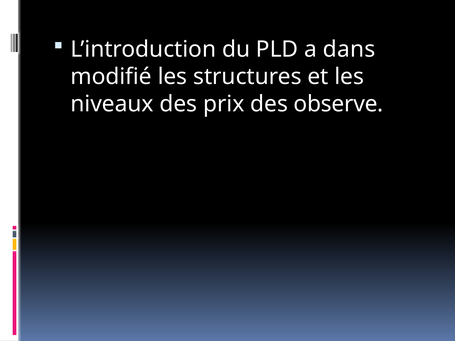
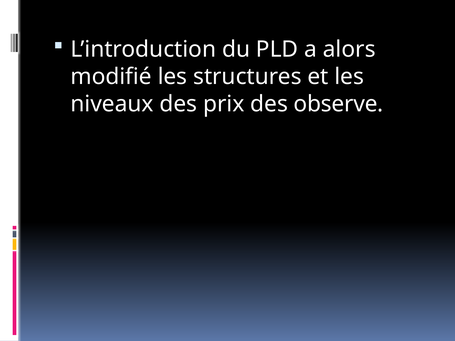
dans: dans -> alors (349, 49)
